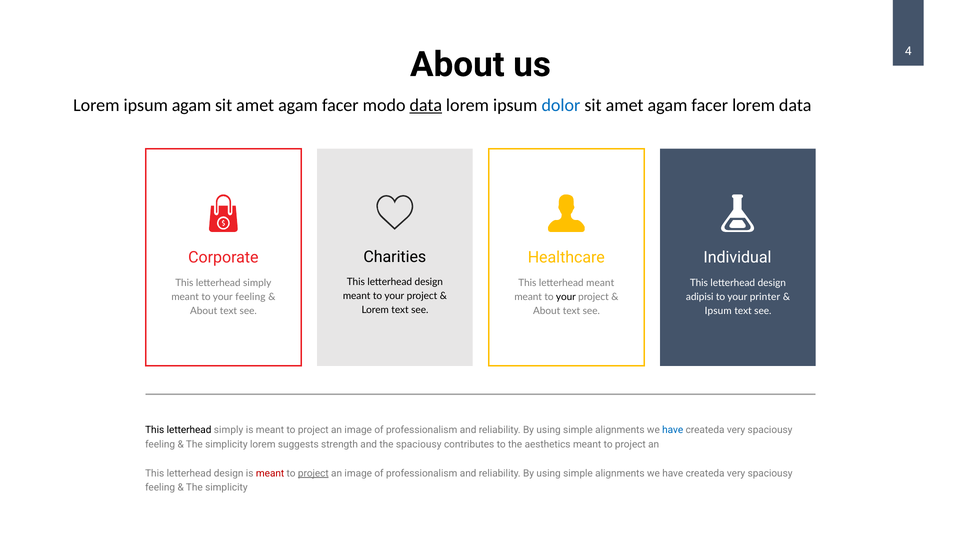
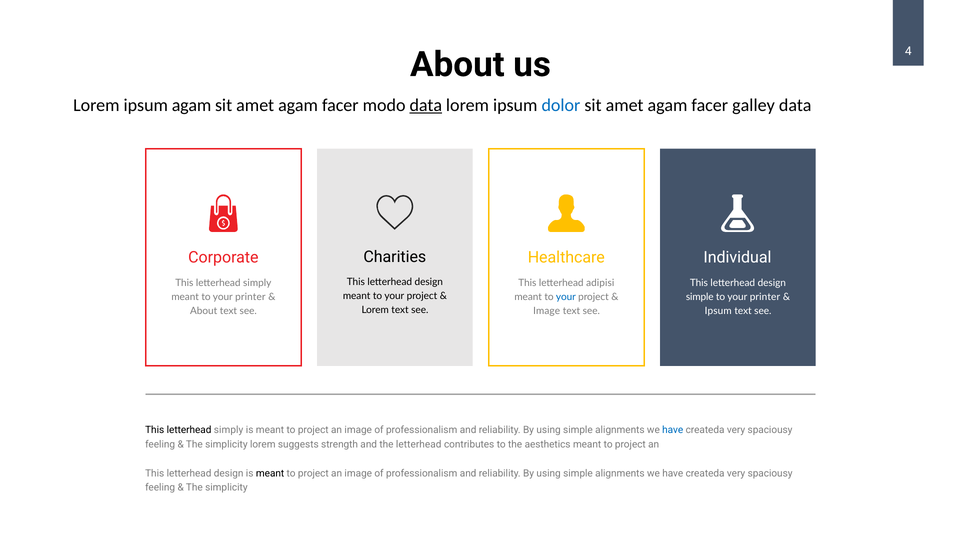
facer lorem: lorem -> galley (754, 105)
letterhead meant: meant -> adipisi (600, 283)
meant to your feeling: feeling -> printer (250, 297)
your colour: black -> blue (566, 297)
adipisi: adipisi -> simple (700, 297)
About: About -> Image (547, 311)
the spaciousy: spaciousy -> letterhead (419, 444)
meant colour: red -> black (270, 473)
project underline: present -> none (313, 473)
